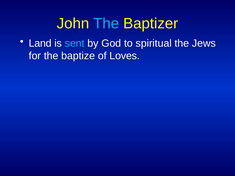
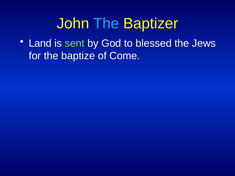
sent colour: light blue -> light green (75, 43)
spiritual: spiritual -> blessed (154, 43)
Loves: Loves -> Come (125, 56)
